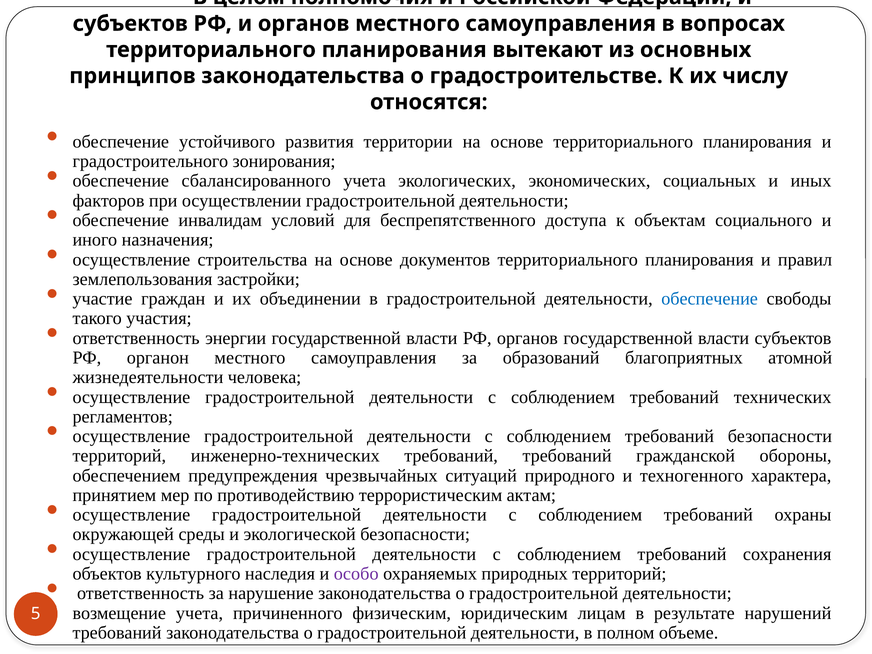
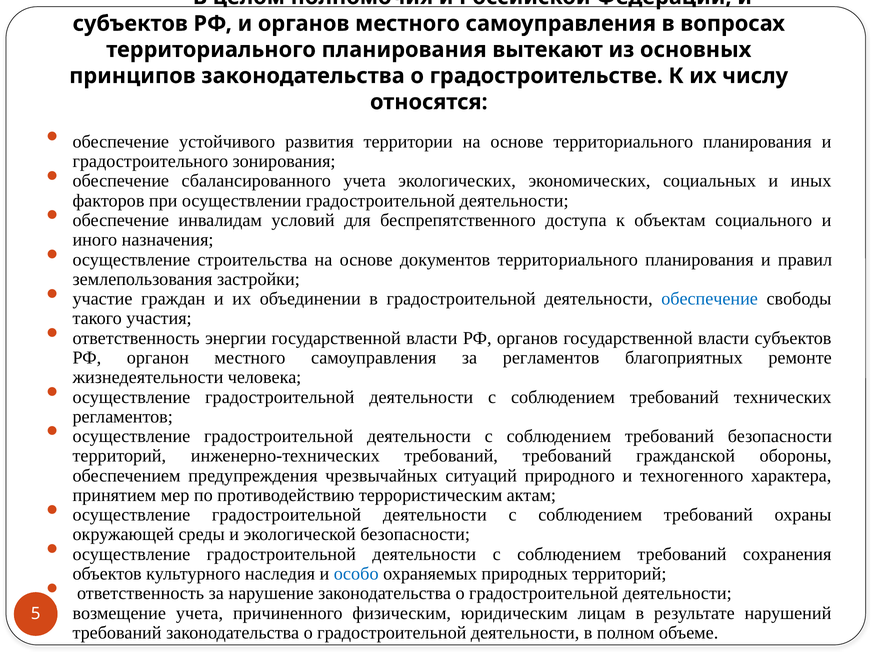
за образований: образований -> регламентов (551, 358)
атомной: атомной -> ремонте (800, 358)
особо colour: purple -> blue (356, 574)
